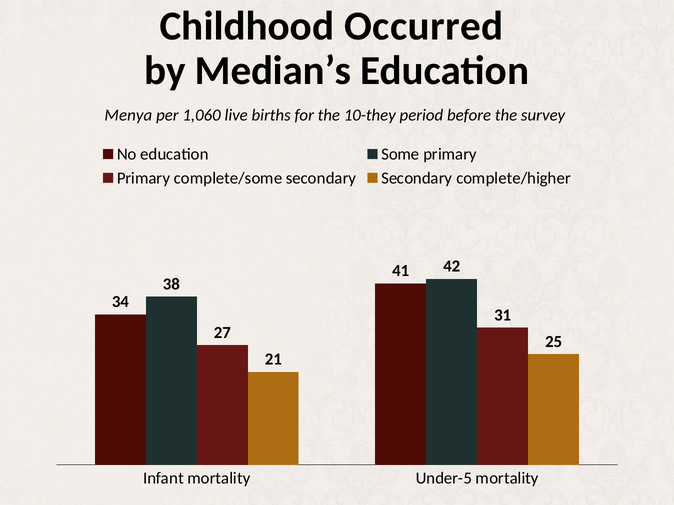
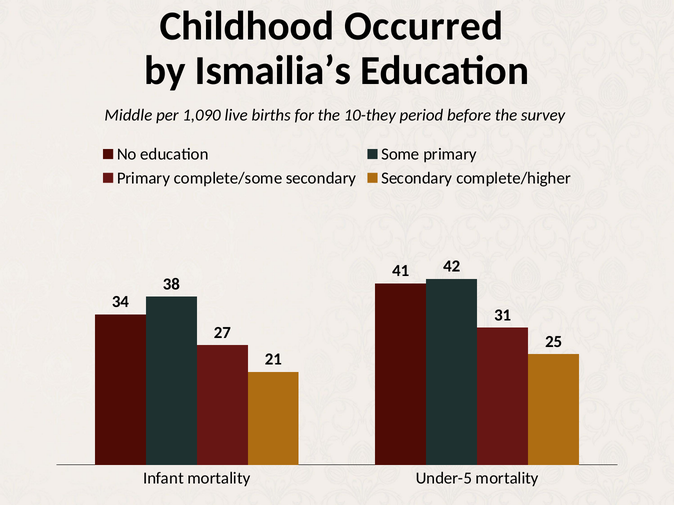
Median’s: Median’s -> Ismailia’s (273, 71)
Menya: Menya -> Middle (128, 115)
1,060: 1,060 -> 1,090 (202, 115)
